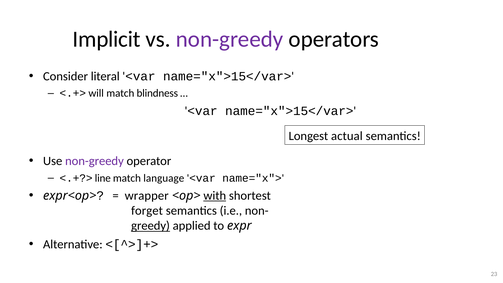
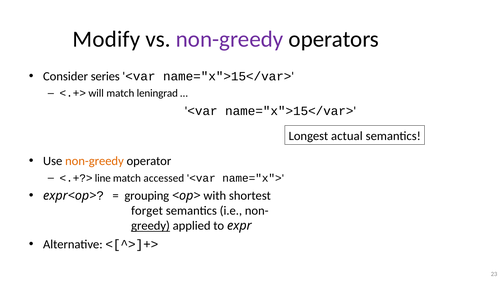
Implicit: Implicit -> Modify (106, 39)
literal: literal -> series (105, 76)
blindness: blindness -> leningrad (157, 93)
non-greedy colour: purple -> orange (94, 161)
language: language -> accessed (164, 178)
wrapper: wrapper -> grouping (147, 196)
with underline: present -> none (215, 196)
